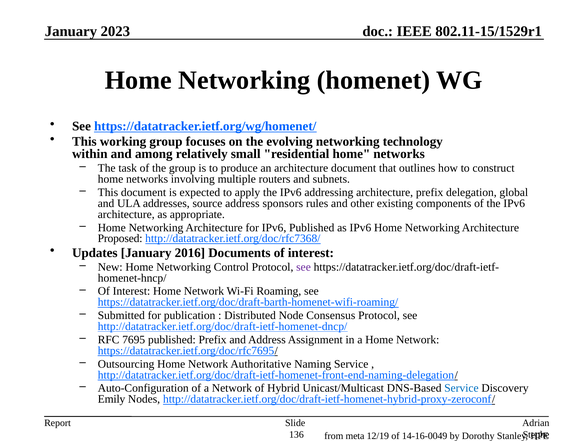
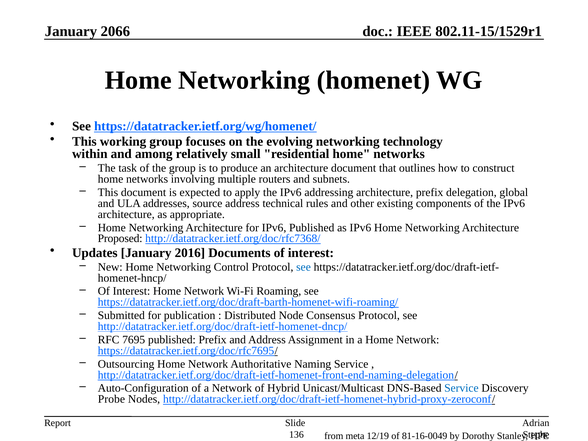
2023: 2023 -> 2066 (115, 31)
sponsors: sponsors -> technical (283, 203)
see colour: purple -> blue (304, 267)
Emily: Emily -> Probe (111, 399)
14-16-0049: 14-16-0049 -> 81-16-0049 (425, 436)
